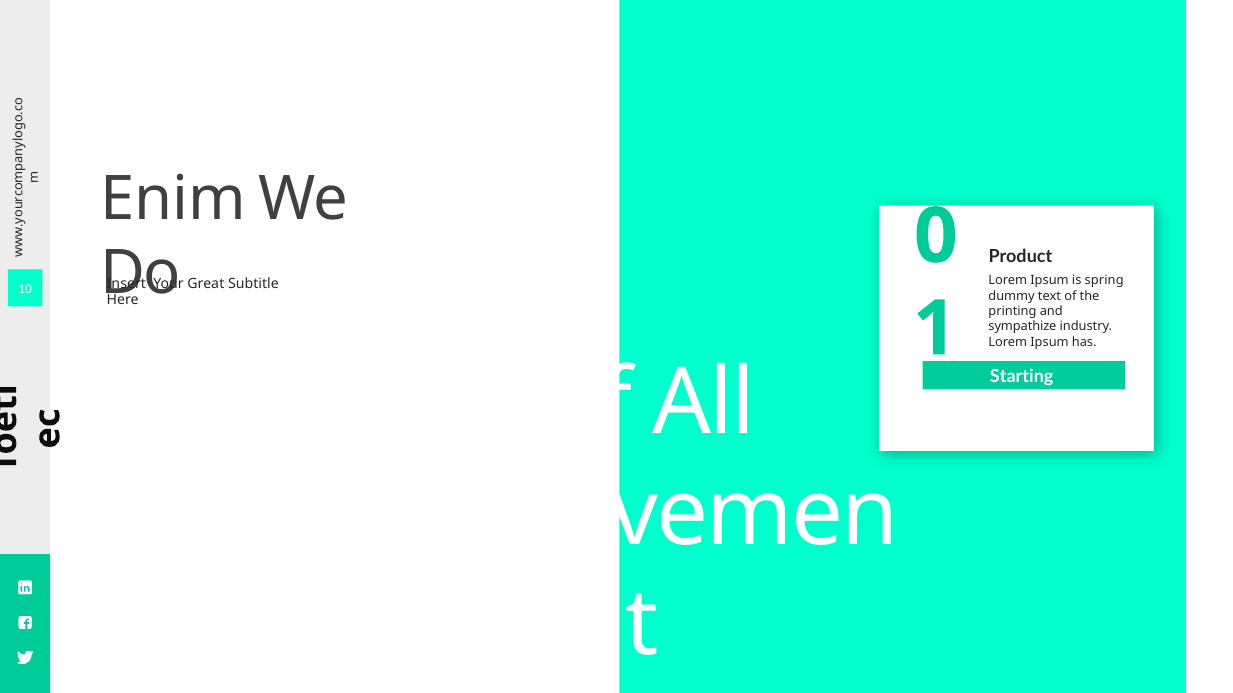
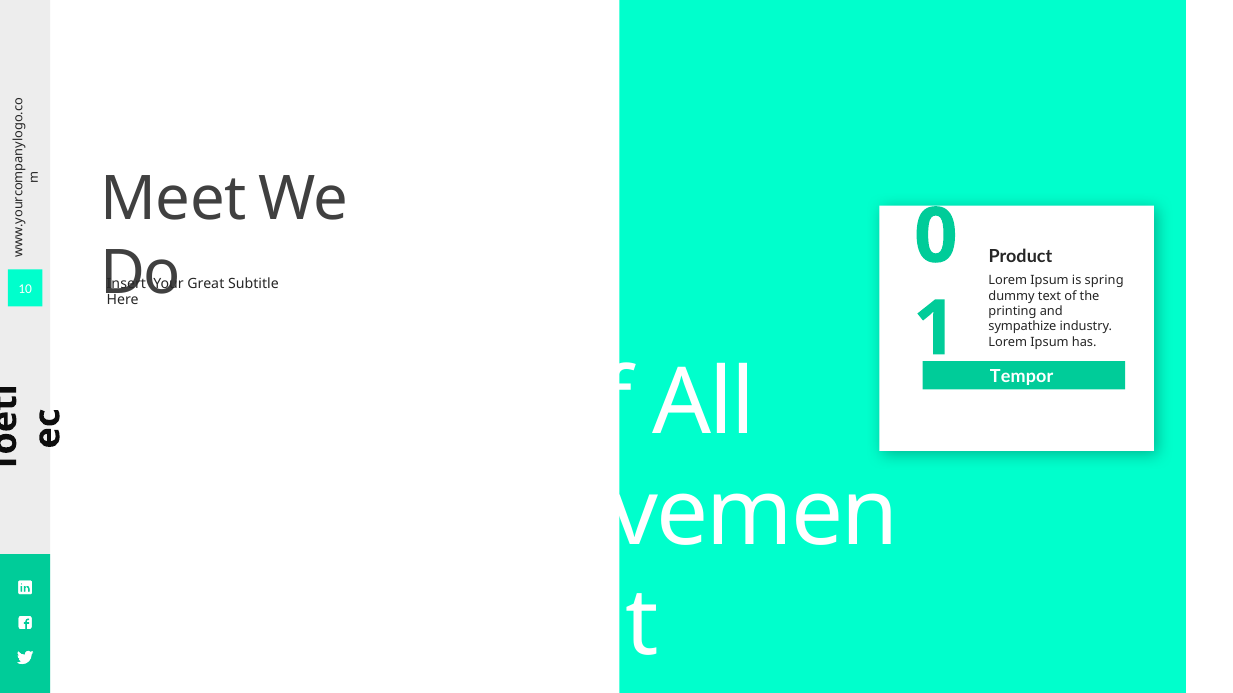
Enim: Enim -> Meet (174, 199)
Starting: Starting -> Tempor (1022, 377)
